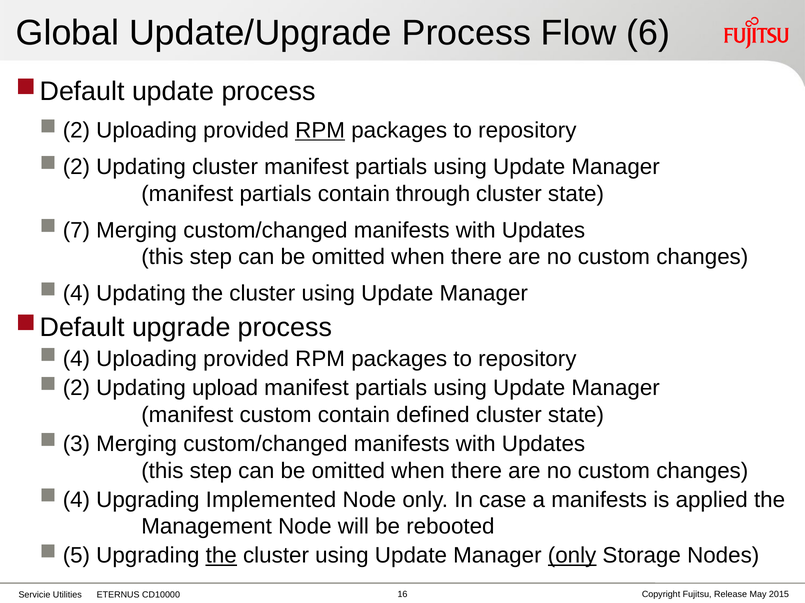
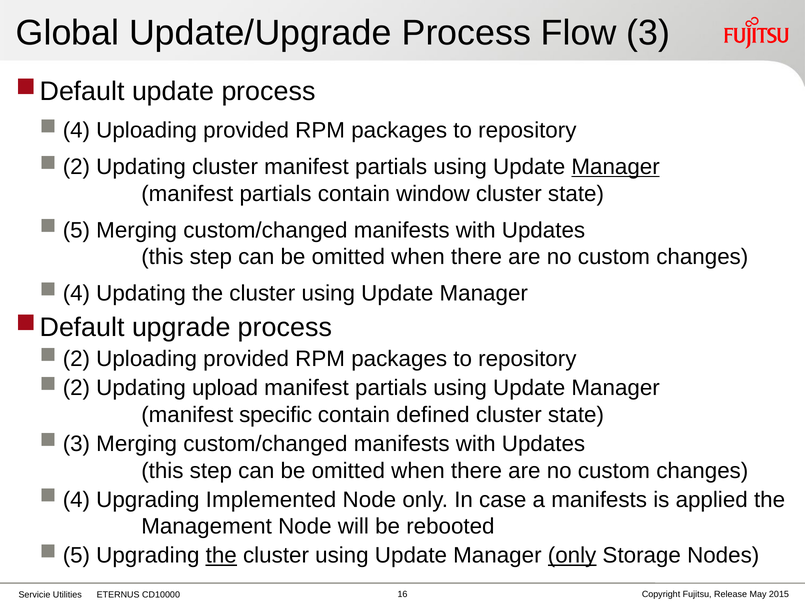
Flow 6: 6 -> 3 (648, 33)
2: 2 -> 4 (76, 131)
RPM underline: present -> none (320, 131)
Manager underline: none -> present (616, 167)
through: through -> window (433, 194)
7: 7 -> 5 (76, 230)
4: 4 -> 2 (76, 359)
manifest custom: custom -> specific (276, 415)
